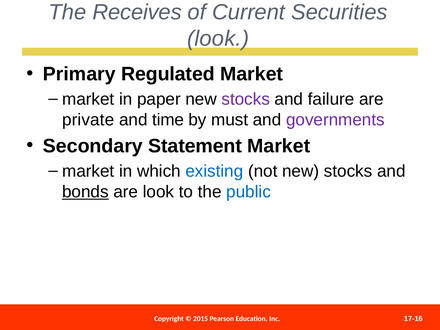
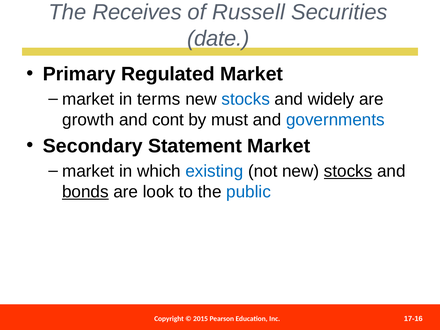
Current: Current -> Russell (248, 12)
look: look -> date (218, 39)
paper: paper -> terms (159, 99)
stocks colour: purple -> blue (246, 99)
failure: failure -> widely (331, 99)
private: private -> growth (88, 120)
time: time -> cont (168, 120)
governments colour: purple -> blue (335, 120)
stocks underline: none -> present (348, 171)
